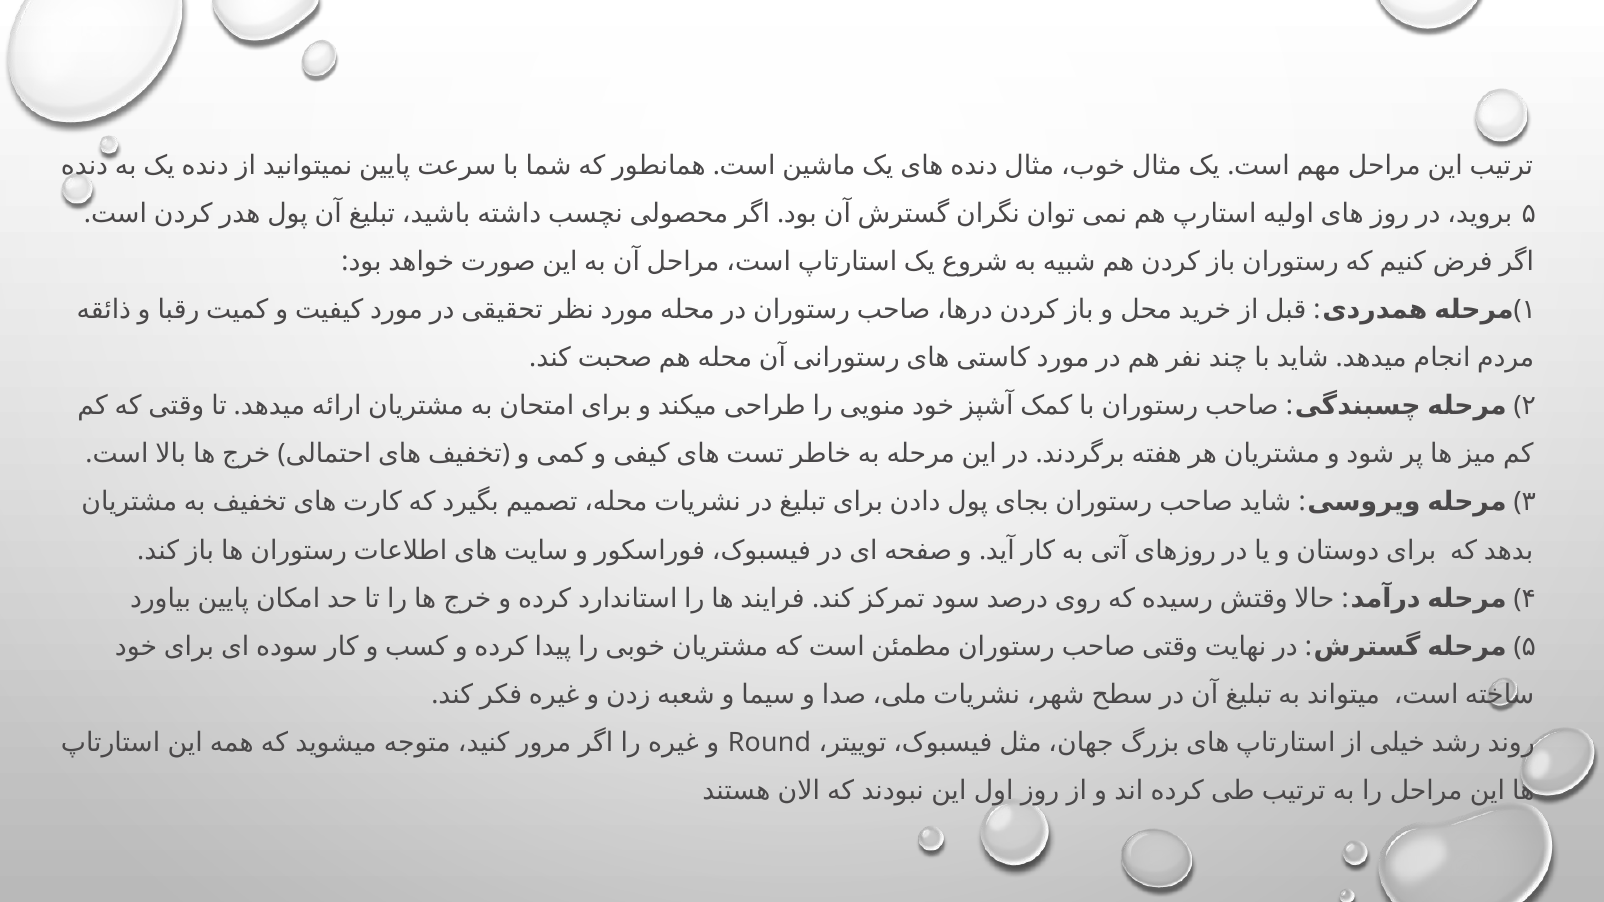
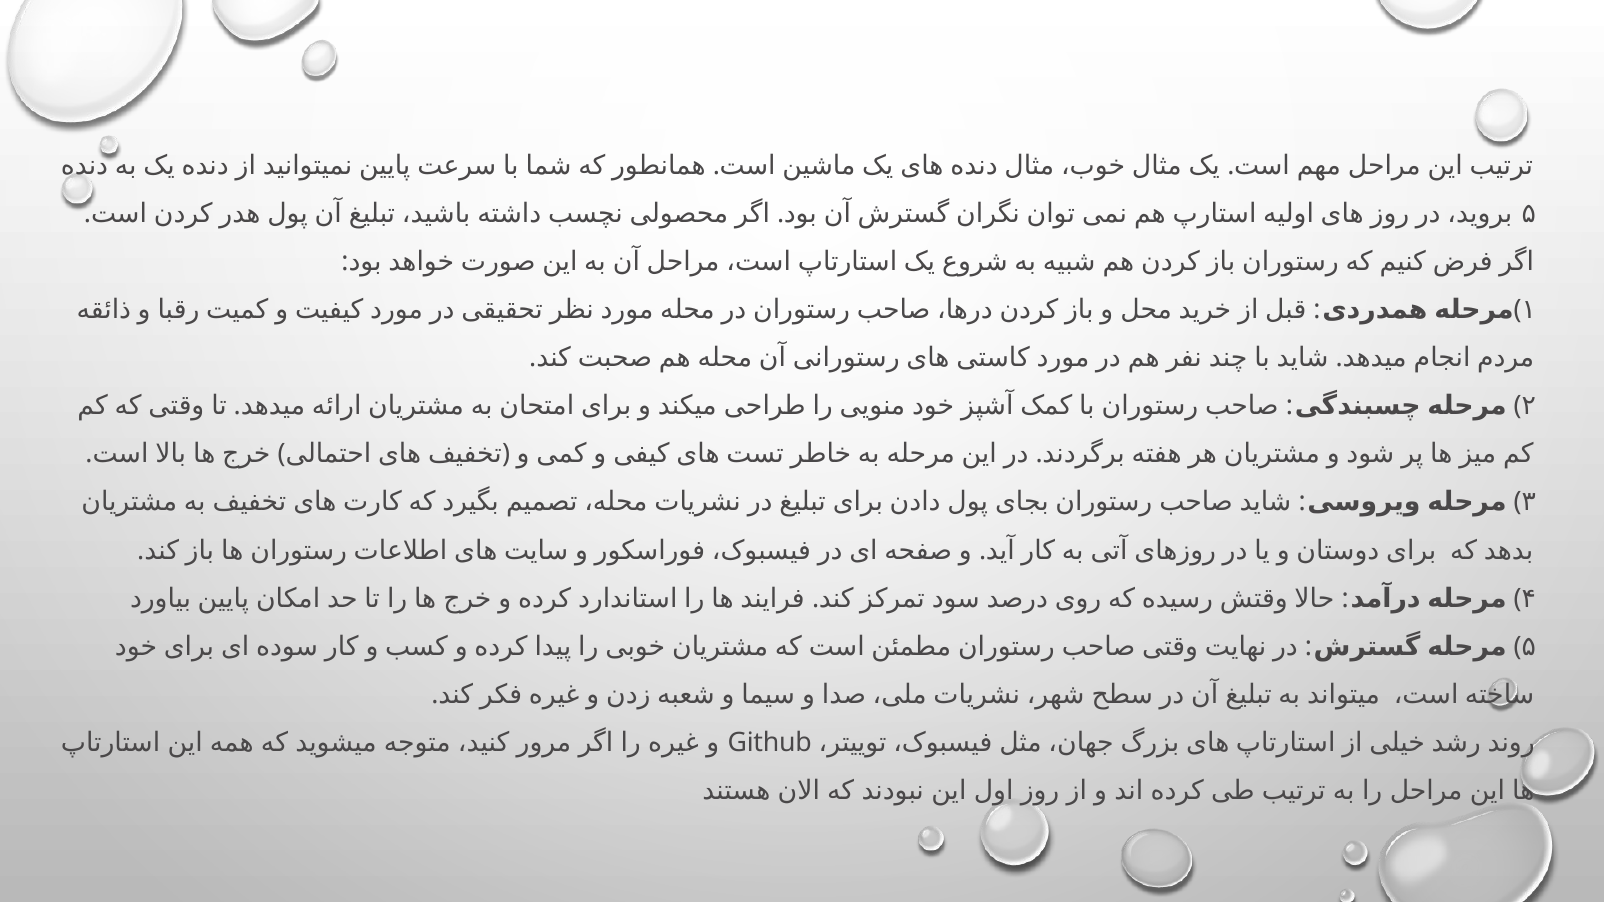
Round: Round -> Github (770, 743)
